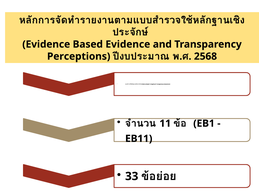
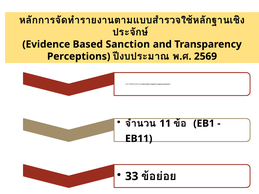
Based Evidence: Evidence -> Sanction (128, 44)
2568: 2568 -> 2569 (205, 56)
